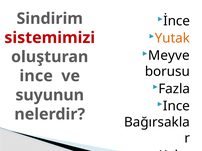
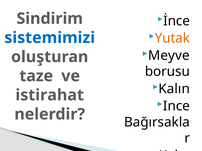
sistemimizi colour: red -> blue (50, 38)
ince: ince -> taze (36, 76)
Fazla: Fazla -> Kalın (174, 89)
suyunun: suyunun -> istirahat (50, 95)
